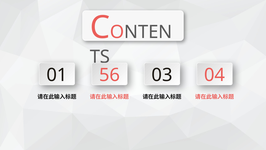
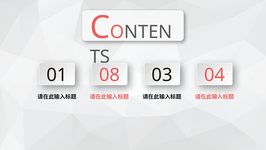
56: 56 -> 08 (109, 75)
